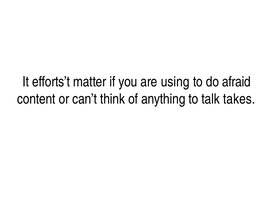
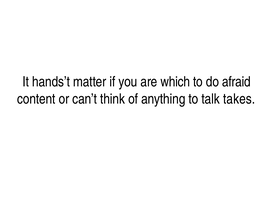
efforts’t: efforts’t -> hands’t (51, 82)
using: using -> which (175, 82)
